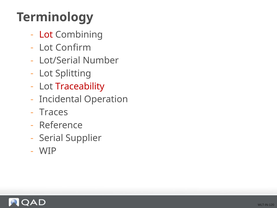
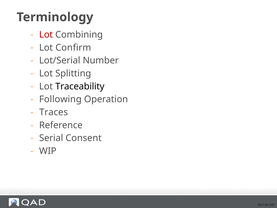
Traceability colour: red -> black (80, 86)
Incidental: Incidental -> Following (60, 99)
Supplier: Supplier -> Consent (84, 138)
